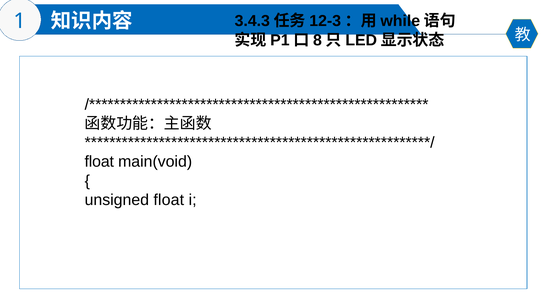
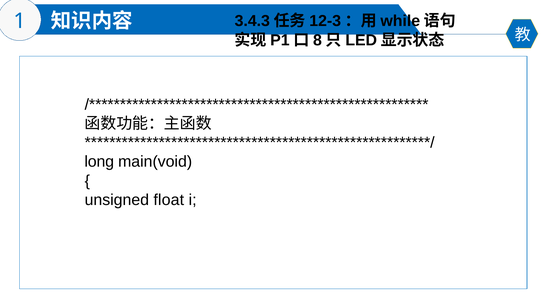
float: float -> long (99, 162)
